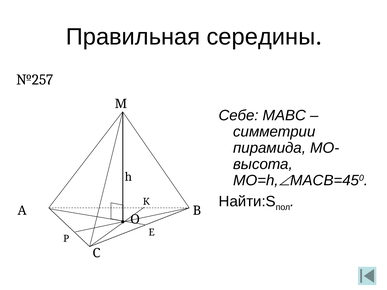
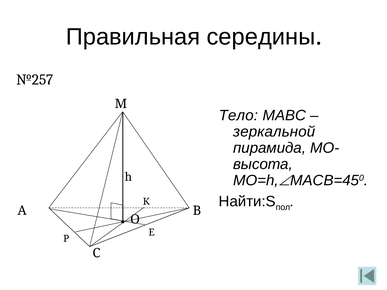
Себе: Себе -> Тело (238, 115)
симметрии: симметрии -> зеркальной (274, 132)
